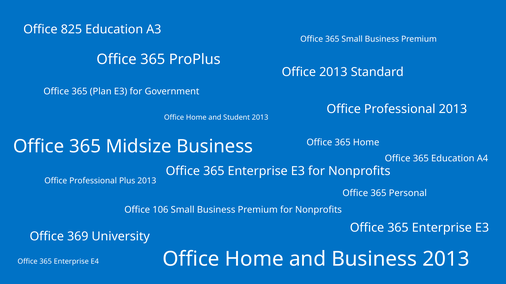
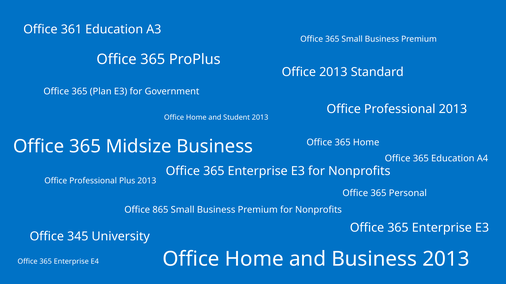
825: 825 -> 361 (71, 30)
106: 106 -> 865 (160, 210)
369: 369 -> 345 (78, 237)
